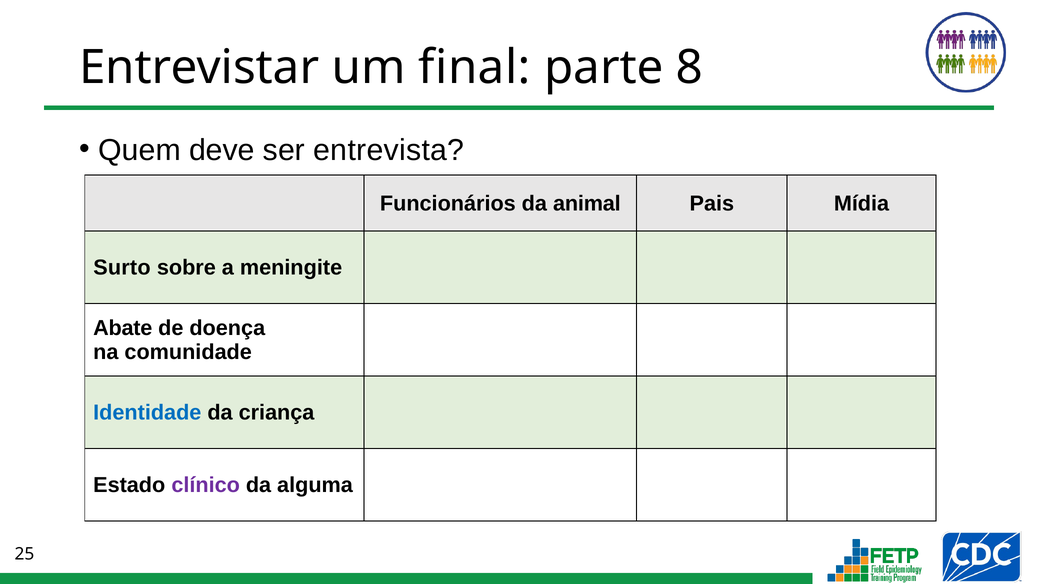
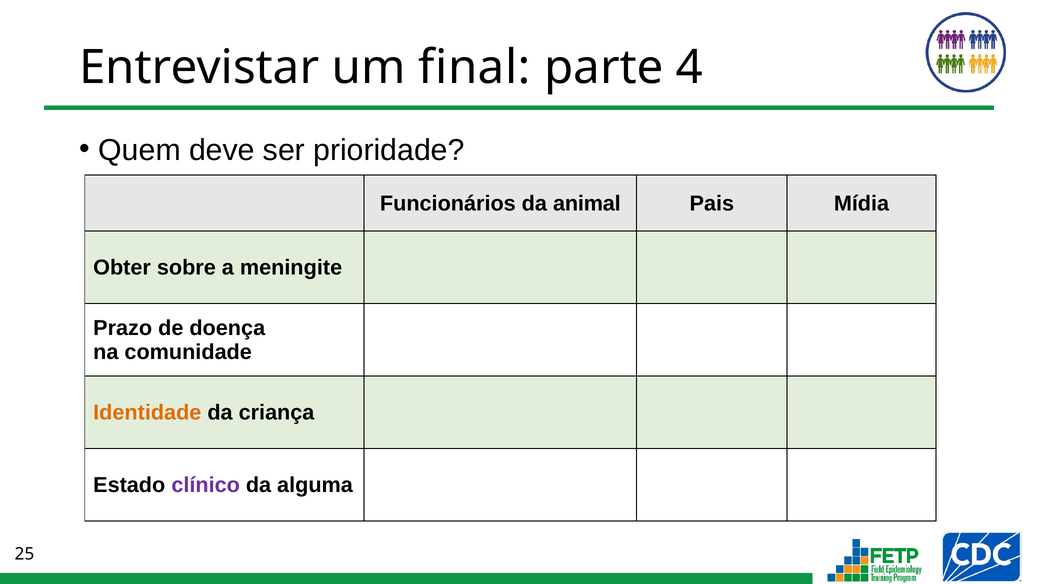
8: 8 -> 4 (690, 67)
entrevista: entrevista -> prioridade (389, 150)
Surto: Surto -> Obter (122, 267)
Abate: Abate -> Prazo (123, 328)
Identidade colour: blue -> orange (147, 412)
